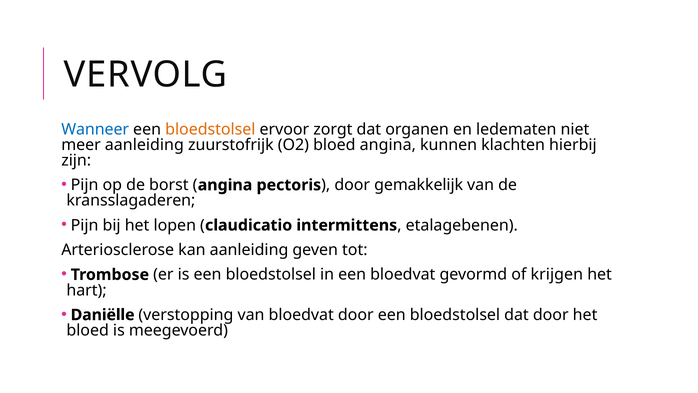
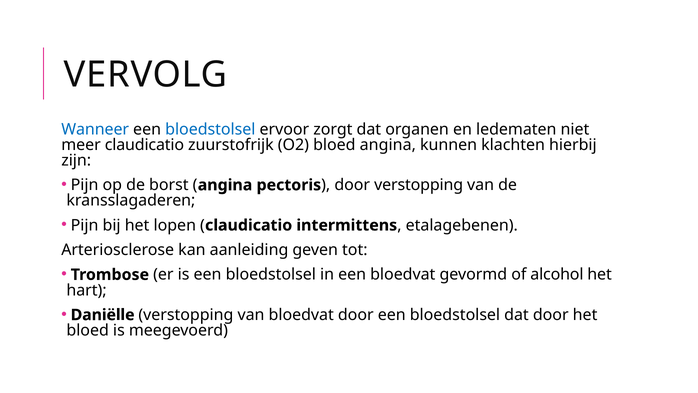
bloedstolsel colour: orange -> blue (210, 129)
meer aanleiding: aanleiding -> claudicatio (144, 145)
door gemakkelijk: gemakkelijk -> verstopping (419, 185)
krijgen: krijgen -> alcohol (557, 274)
